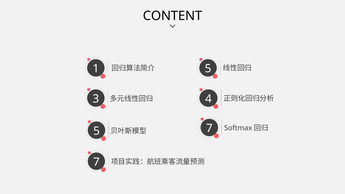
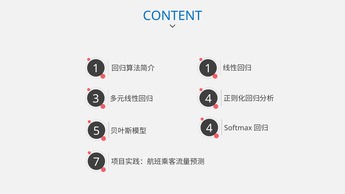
CONTENT colour: black -> blue (173, 16)
5: 5 -> 1 (208, 69)
7: 7 -> 4 (209, 128)
